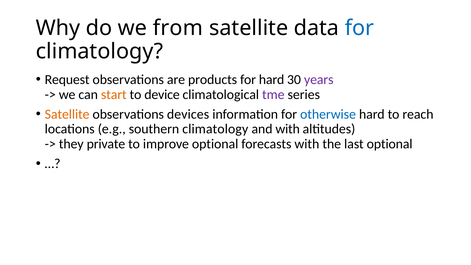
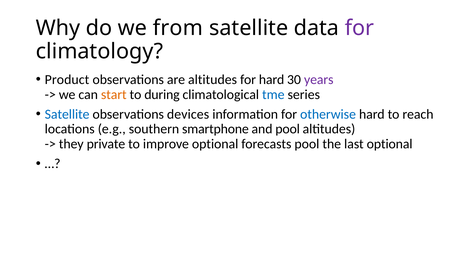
for colour: blue -> purple (359, 28)
Request: Request -> Product (67, 80)
are products: products -> altitudes (213, 80)
device: device -> during (162, 94)
tme colour: purple -> blue (273, 94)
Satellite colour: orange -> blue (67, 114)
southern climatology: climatology -> smartphone (215, 129)
and with: with -> pool (288, 129)
forecasts with: with -> pool (307, 144)
